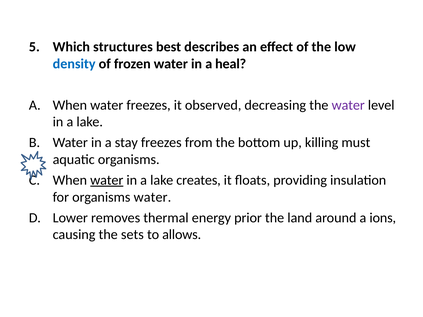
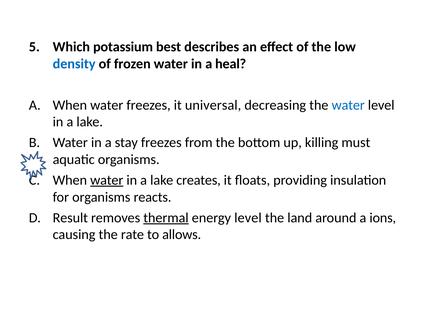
structures: structures -> potassium (123, 47)
observed: observed -> universal (213, 105)
water colour: purple -> blue (348, 105)
organisms water: water -> reacts (153, 197)
Lower: Lower -> Result (70, 218)
thermal underline: none -> present (166, 218)
energy prior: prior -> level (248, 218)
sets: sets -> rate (132, 235)
